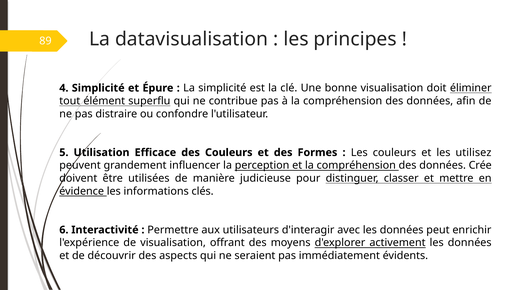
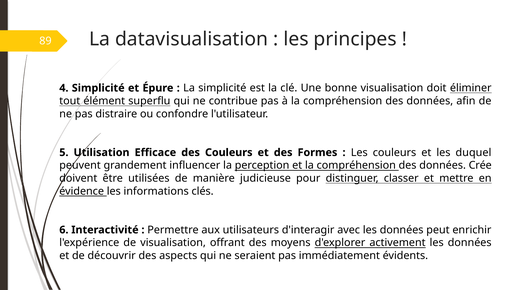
utilisez: utilisez -> duquel (473, 153)
